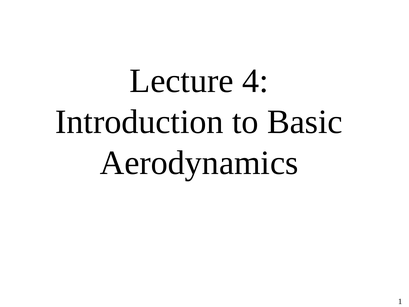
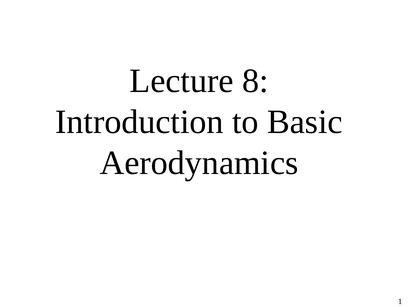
4: 4 -> 8 (255, 81)
